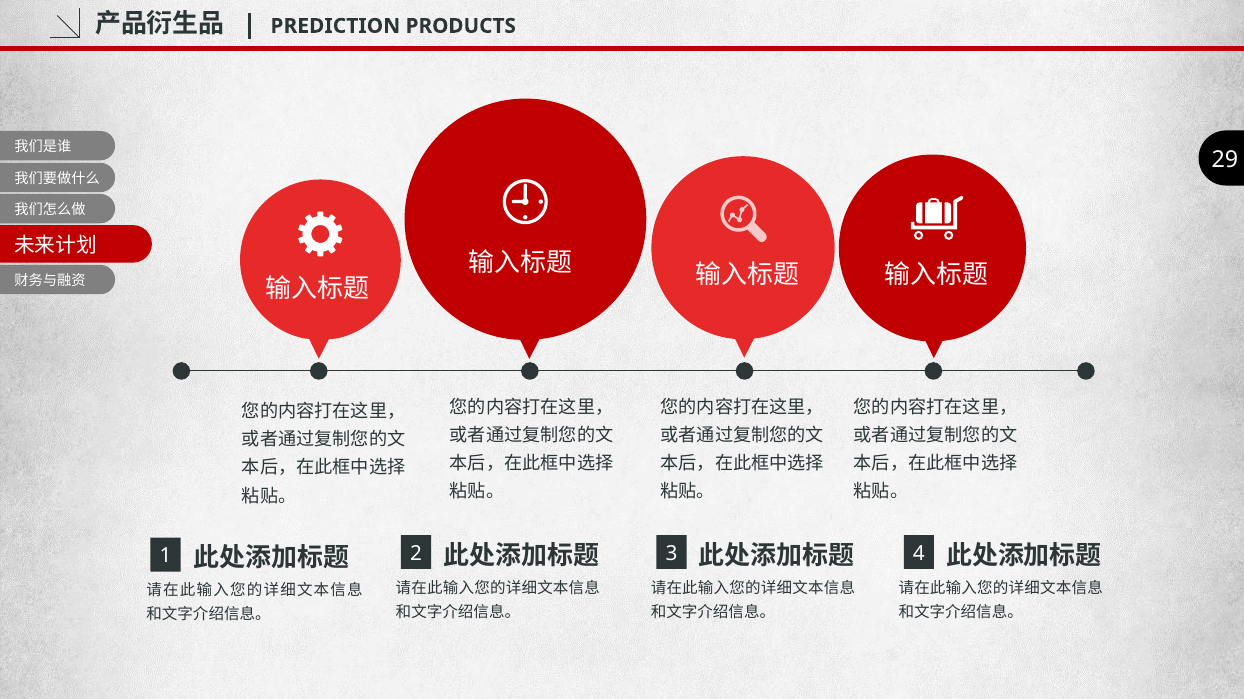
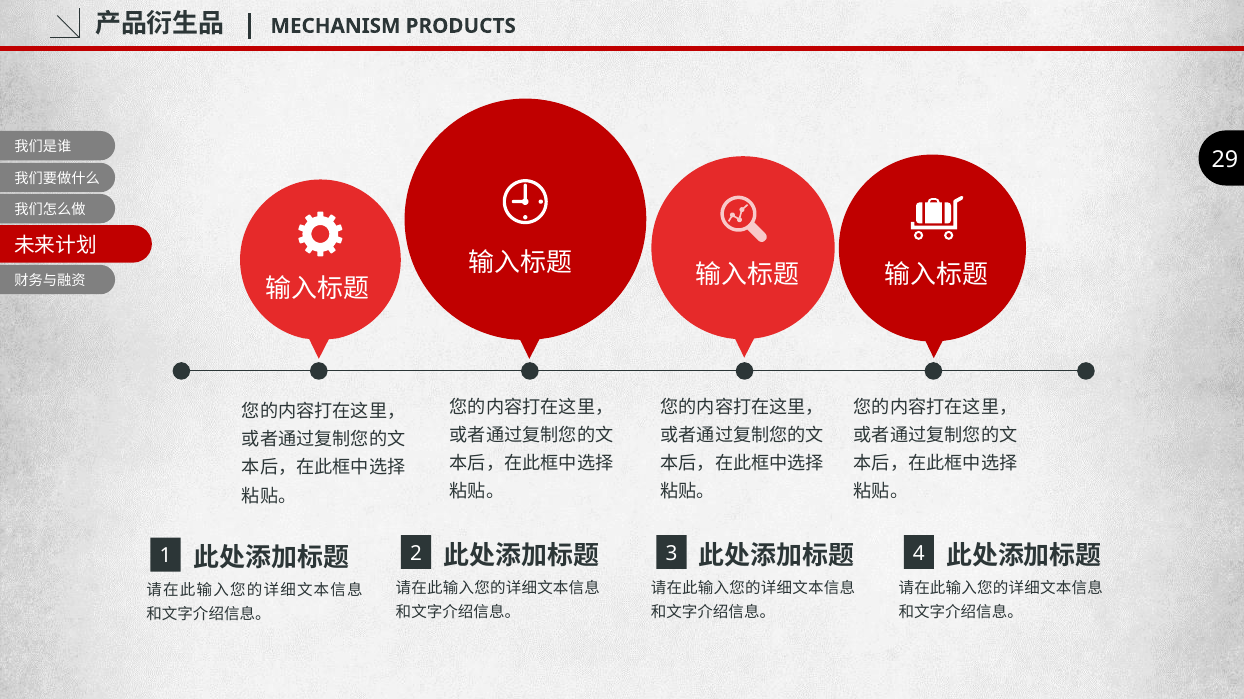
PREDICTION: PREDICTION -> MECHANISM (335, 26)
